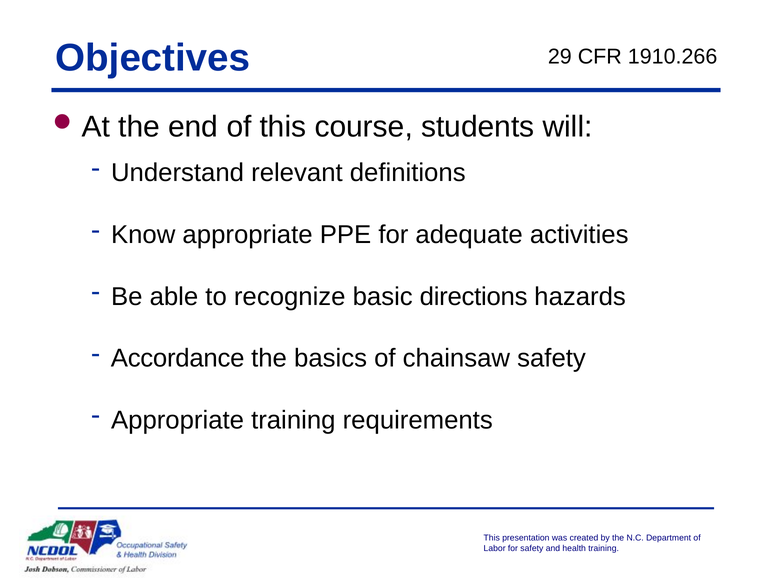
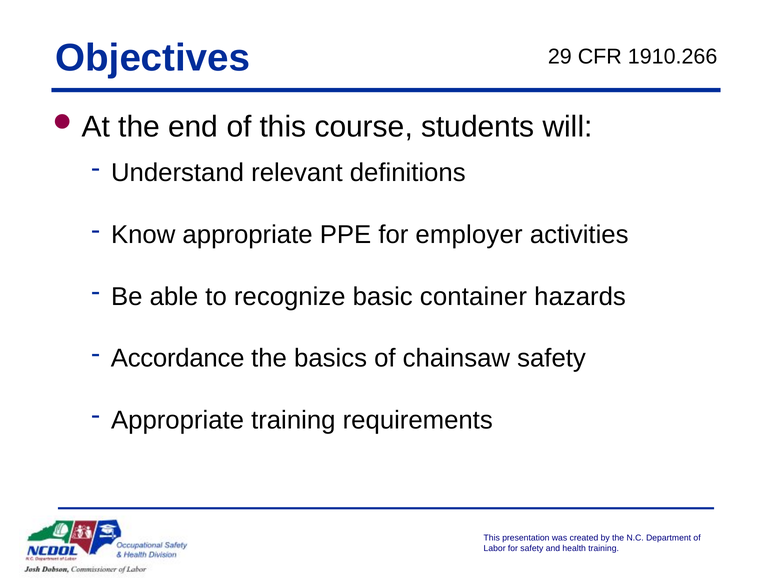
adequate: adequate -> employer (469, 235)
directions: directions -> container (473, 297)
